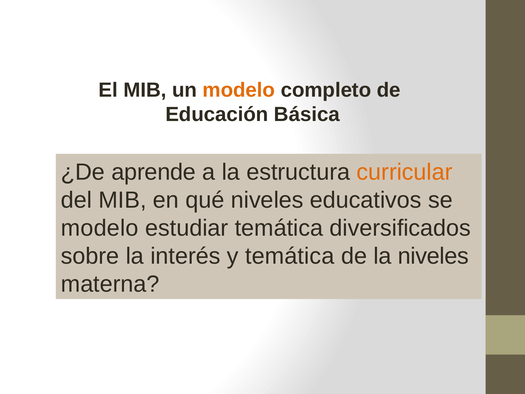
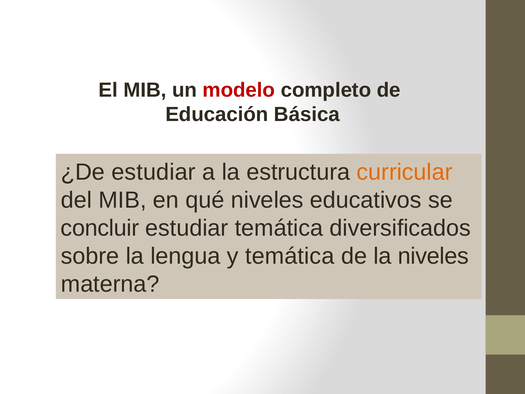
modelo colour: orange -> red (239, 90)
¿De aprende: aprende -> estudiar (154, 172)
modelo: modelo -> concluir (100, 228)
interés: interés -> lengua (185, 256)
